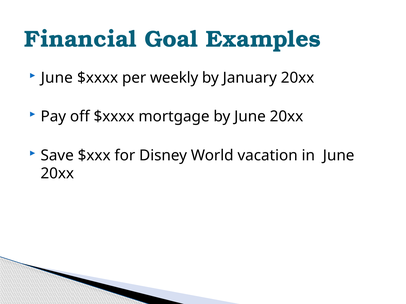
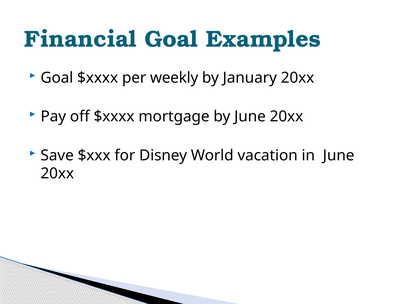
June: June -> Goal (57, 78)
